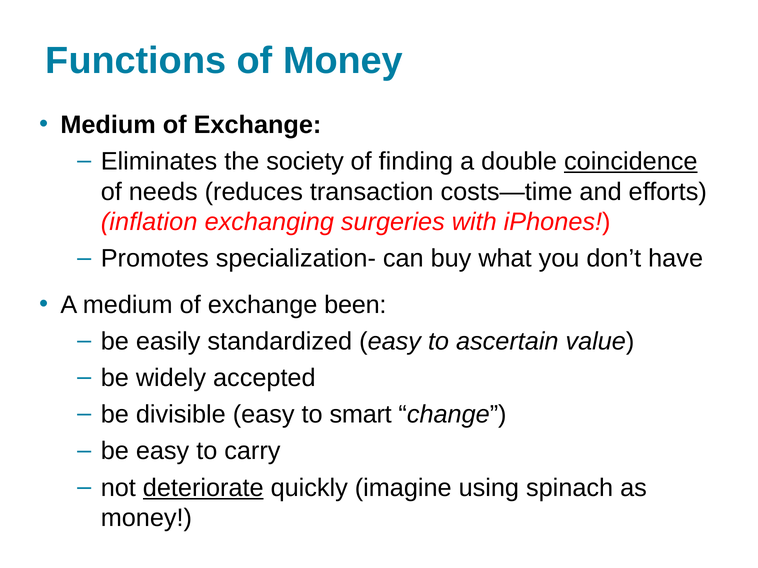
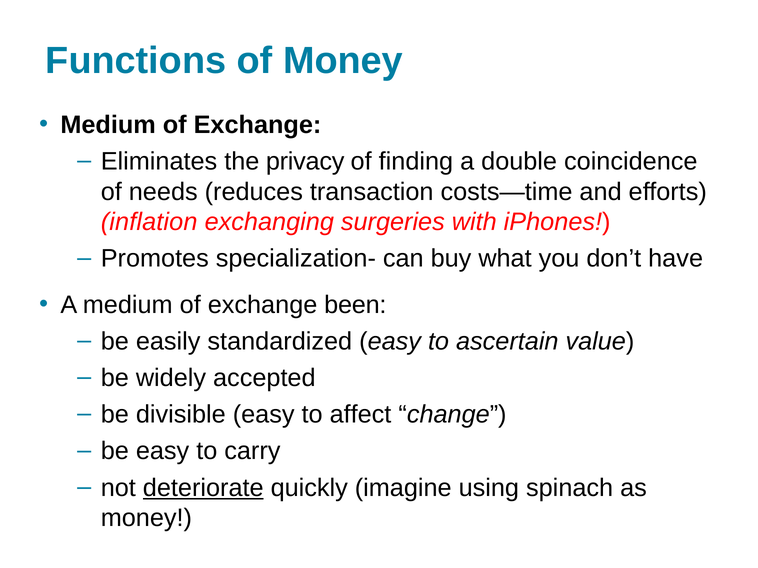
society: society -> privacy (305, 162)
coincidence underline: present -> none (631, 162)
smart: smart -> affect (361, 415)
